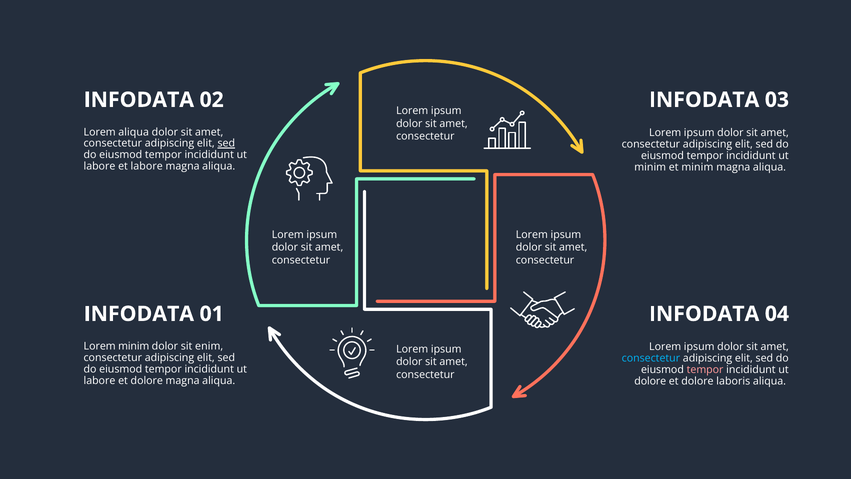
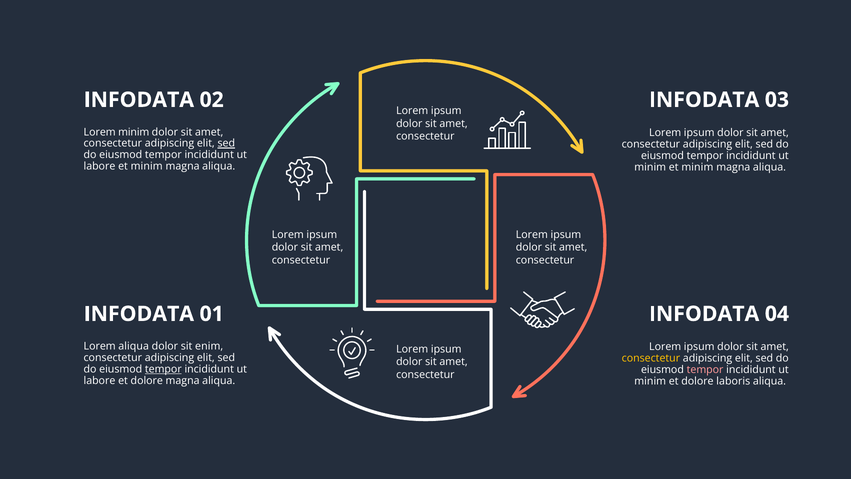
Lorem aliqua: aliqua -> minim (134, 132)
labore et labore: labore -> minim (147, 166)
Lorem minim: minim -> aliqua (134, 346)
consectetur colour: light blue -> yellow (651, 358)
tempor underline: none -> present (163, 369)
dolore: dolore -> minim (650, 381)
